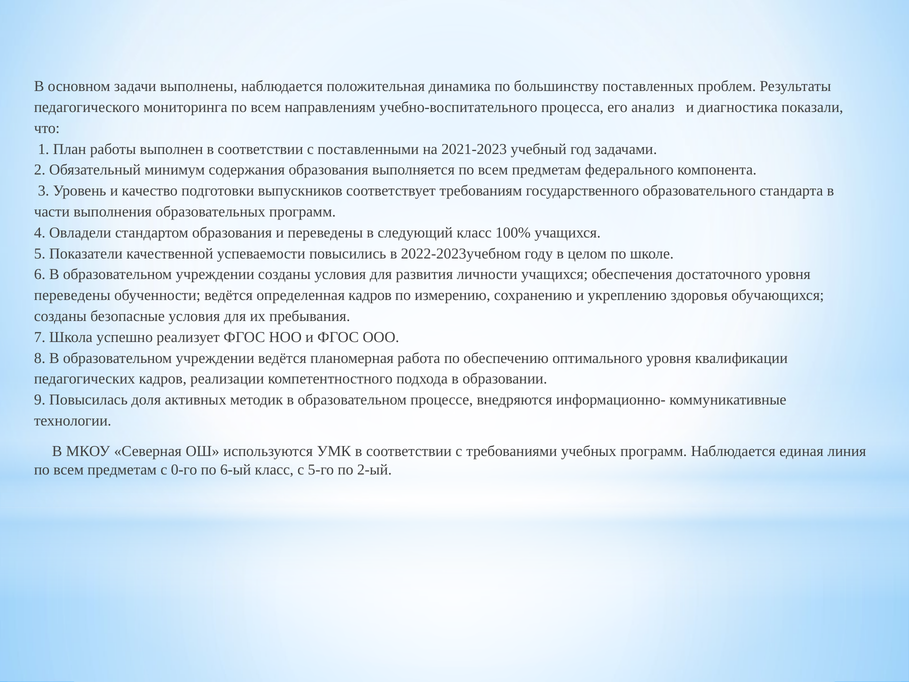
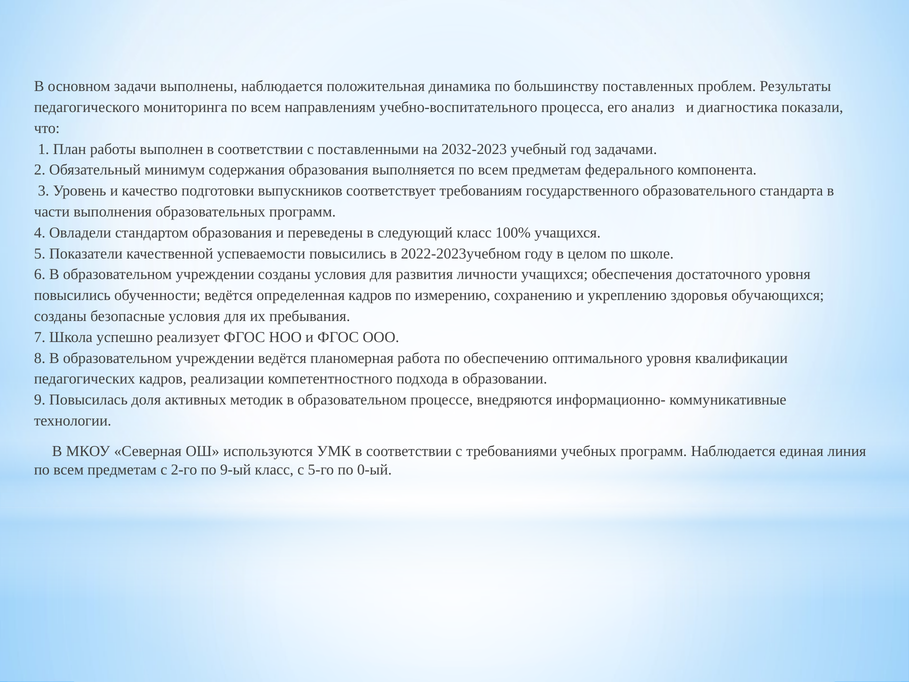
2021-2023: 2021-2023 -> 2032-2023 (474, 149)
переведены: переведены -> повысились (72, 295)
0-го: 0-го -> 2-го (184, 470)
6-ый: 6-ый -> 9-ый (236, 470)
2-ый: 2-ый -> 0-ый (374, 470)
